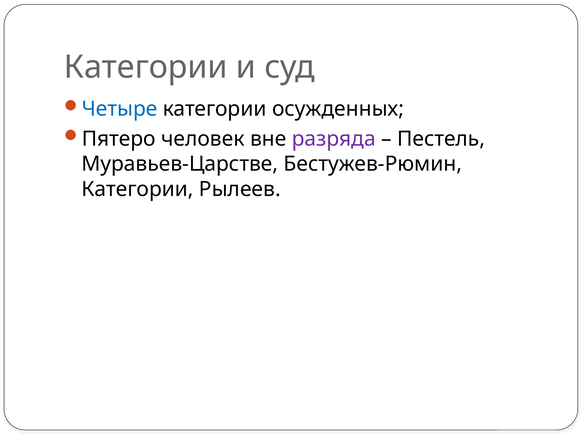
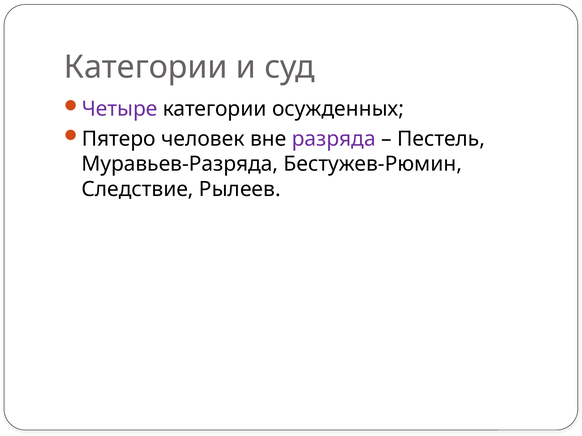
Четыре colour: blue -> purple (120, 109)
Муравьев-Царстве: Муравьев-Царстве -> Муравьев-Разряда (180, 164)
Категории: Категории -> Следствие (137, 189)
